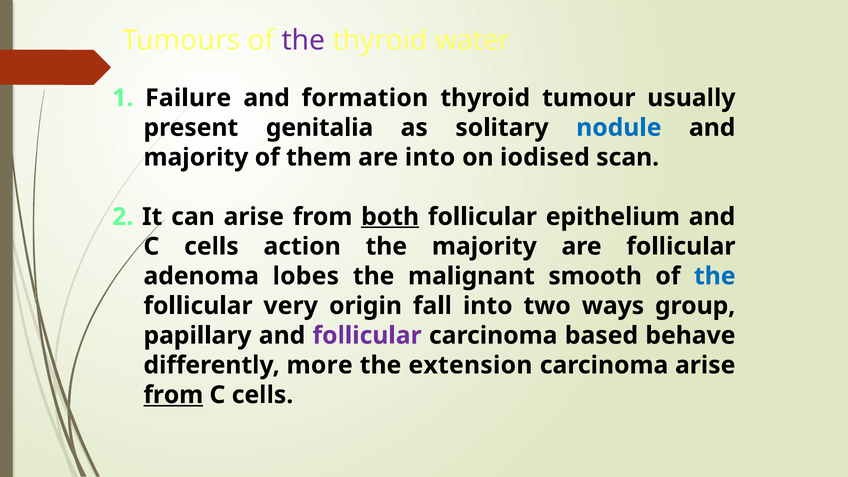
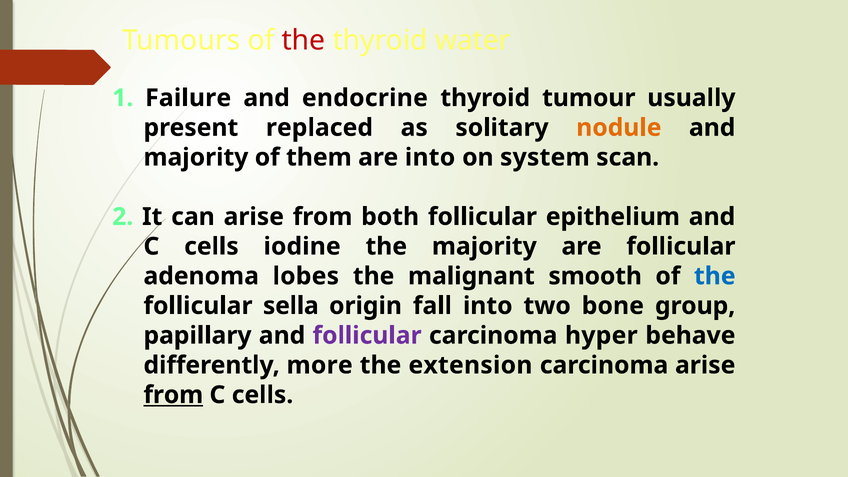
the colour: purple -> red (304, 40)
formation: formation -> endocrine (365, 98)
genitalia: genitalia -> replaced (319, 128)
nodule colour: blue -> orange (619, 128)
iodised: iodised -> system (545, 157)
both underline: present -> none (390, 217)
action: action -> iodine (302, 246)
very: very -> sella (291, 306)
ways: ways -> bone (613, 306)
based: based -> hyper (601, 336)
